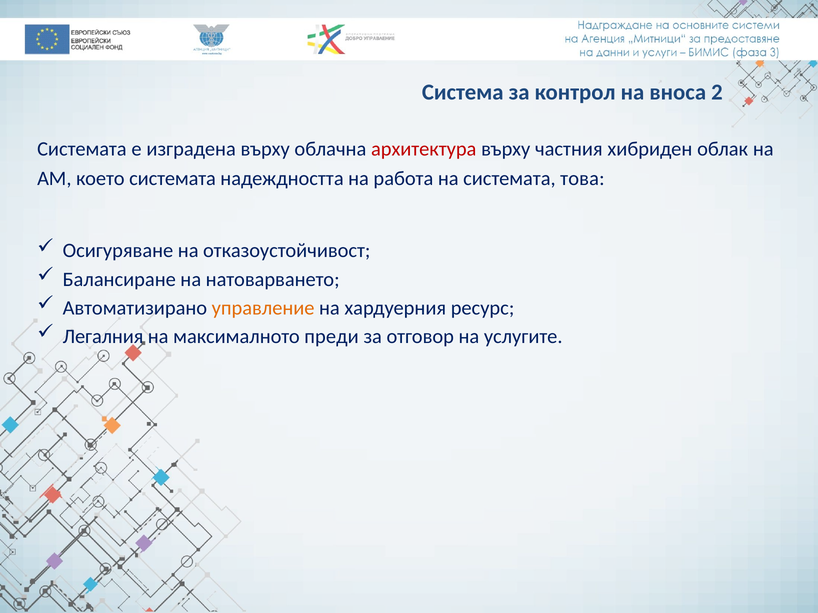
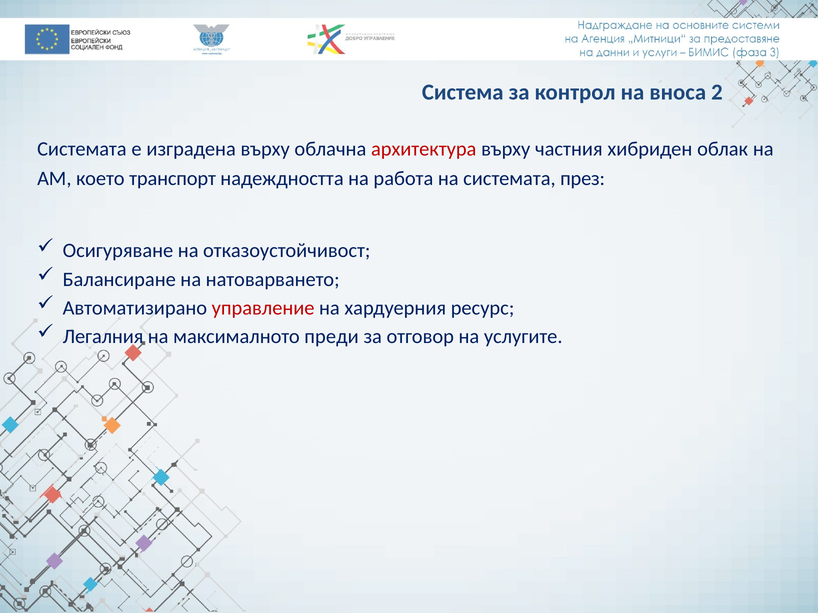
което системата: системата -> транспорт (173, 178)
това: това -> през (583, 178)
управление colour: orange -> red (263, 308)
